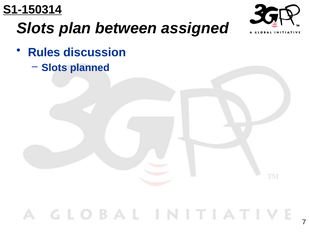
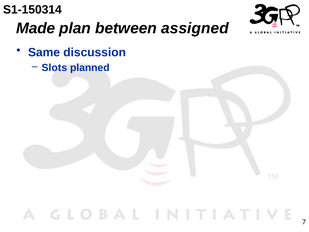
S1-150314 underline: present -> none (32, 10)
Slots: Slots -> Made (36, 28)
Rules: Rules -> Same (44, 52)
